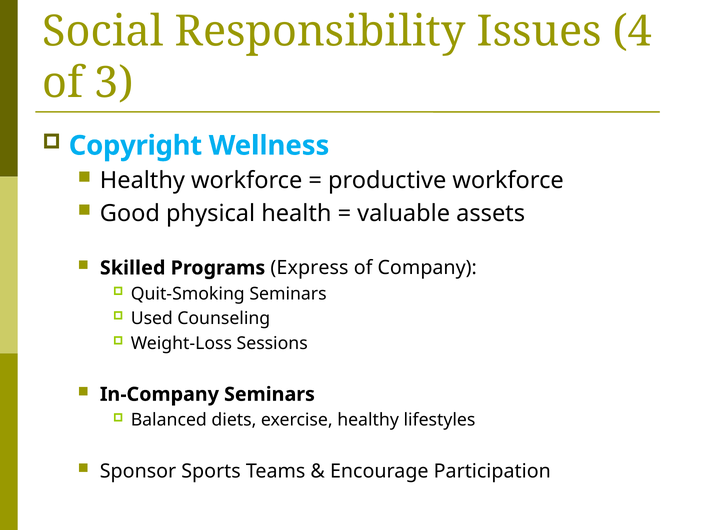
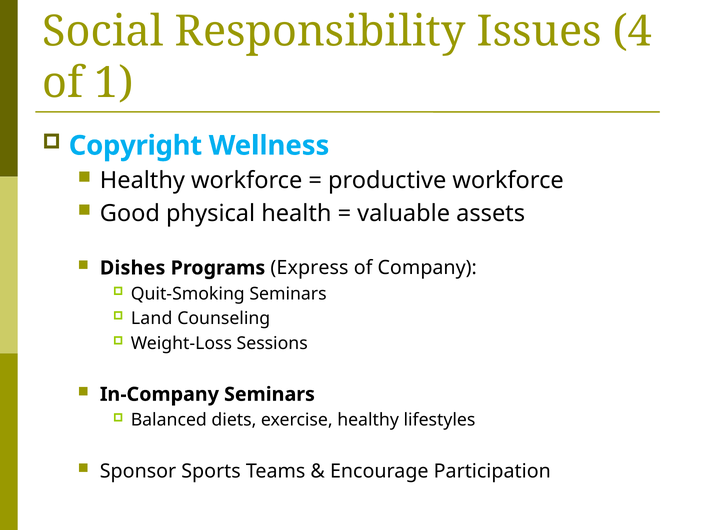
3: 3 -> 1 (114, 83)
Skilled: Skilled -> Dishes (133, 268)
Used: Used -> Land (152, 319)
